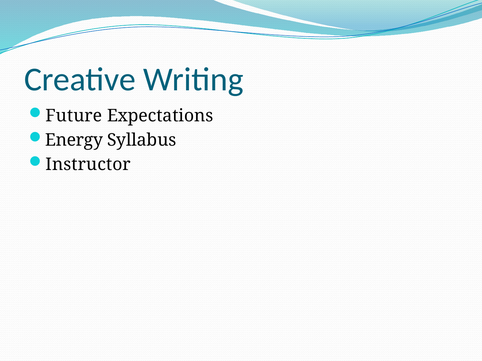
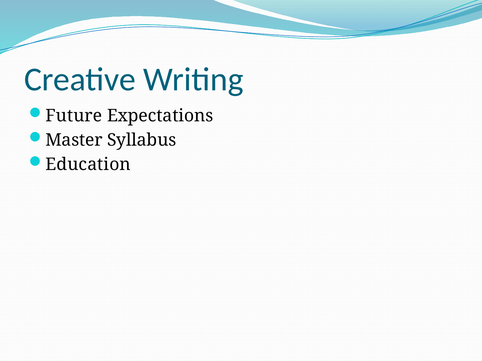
Energy: Energy -> Master (74, 140)
Instructor: Instructor -> Education (88, 165)
